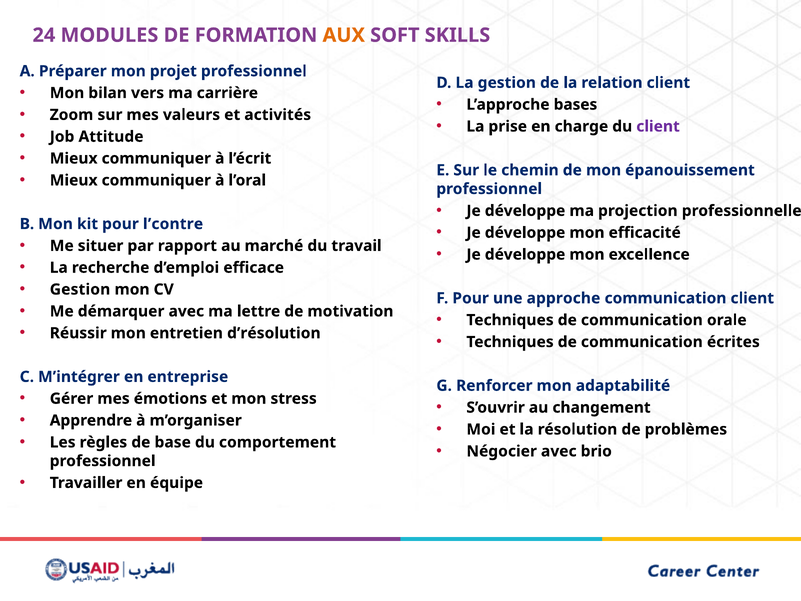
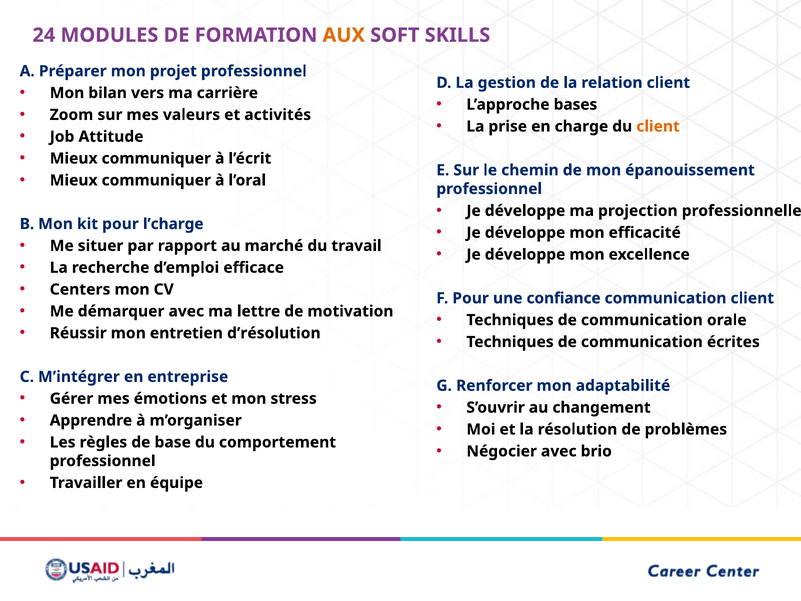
client colour: purple -> orange (658, 126)
l’contre: l’contre -> l’charge (173, 224)
Gestion: Gestion -> Centers (80, 289)
approche: approche -> confiance (564, 298)
